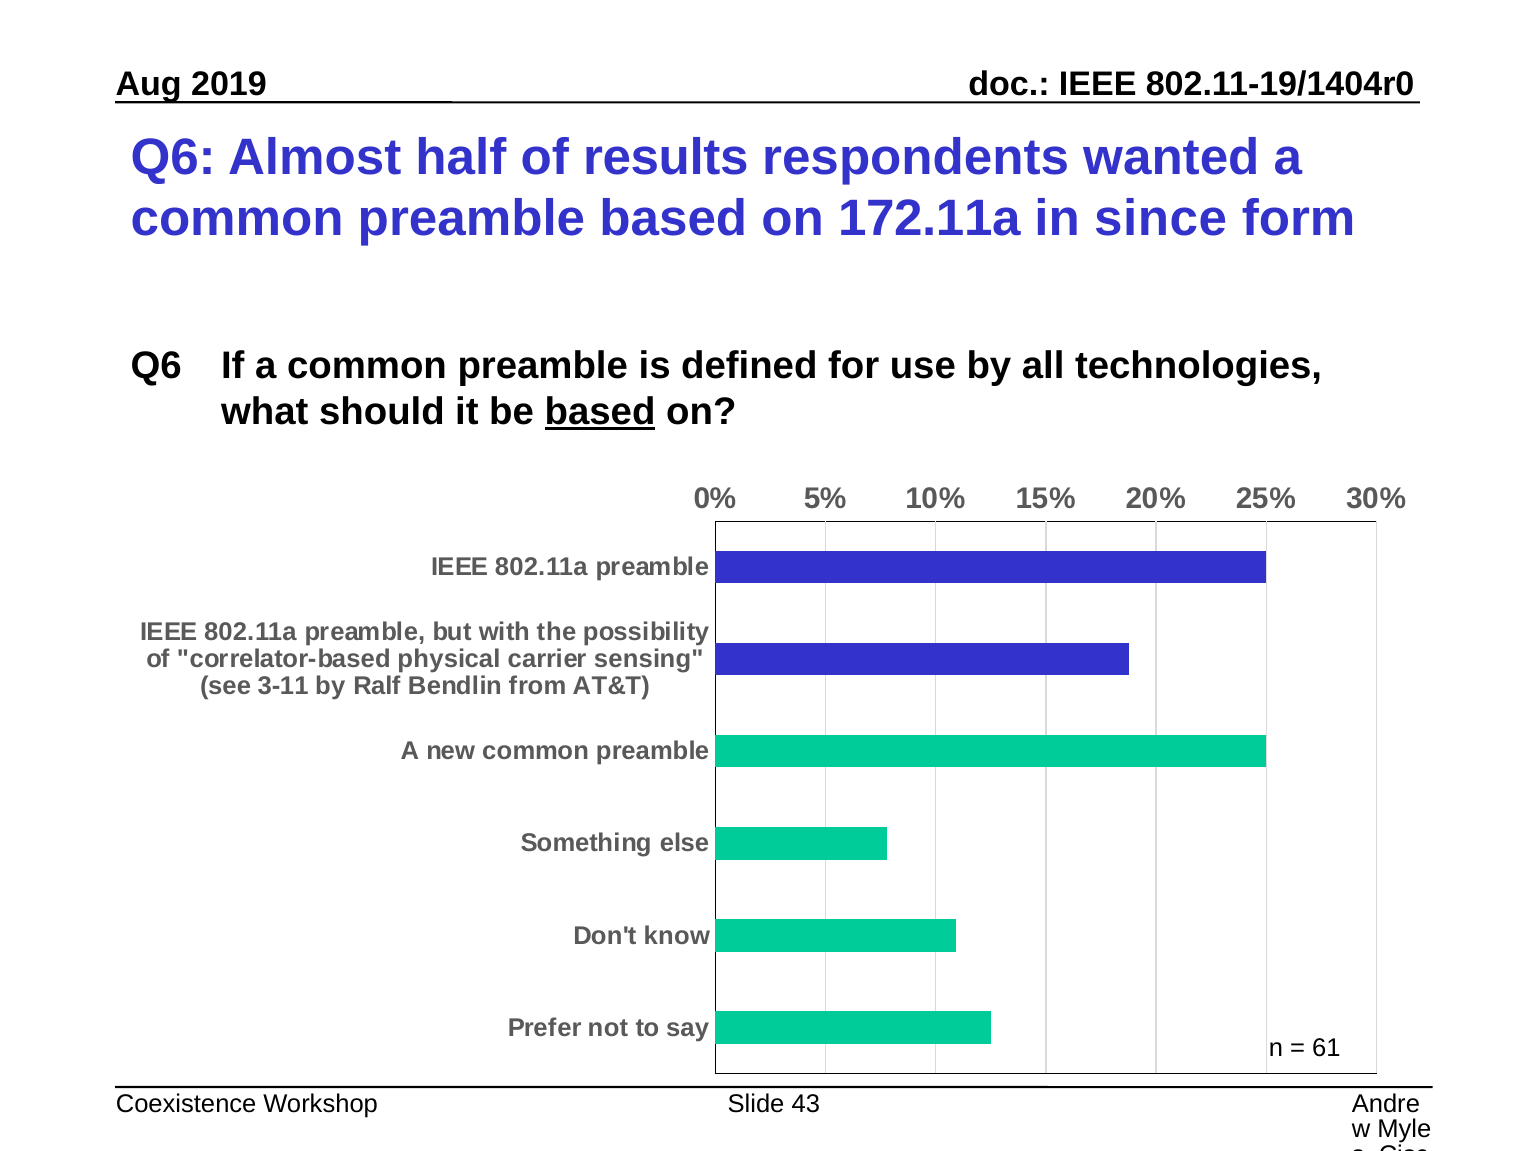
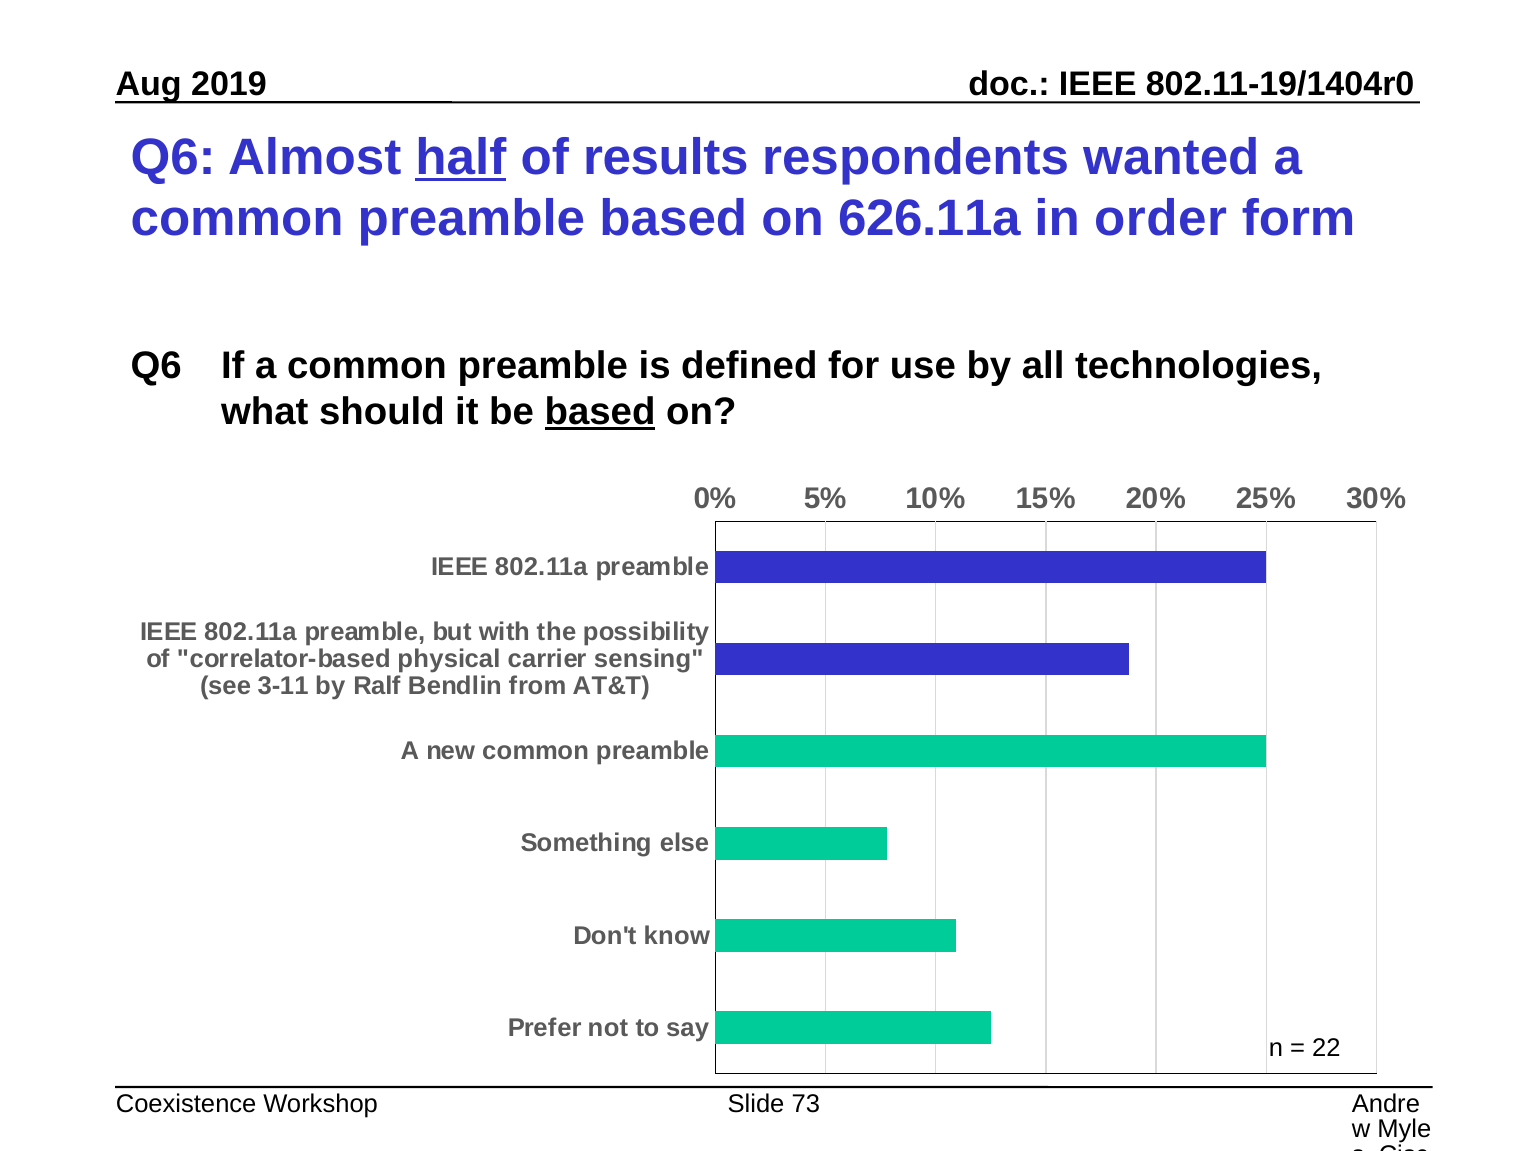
half underline: none -> present (461, 157)
172.11a: 172.11a -> 626.11a (929, 219)
since: since -> order (1161, 219)
61: 61 -> 22 (1326, 1048)
43: 43 -> 73 (806, 1104)
